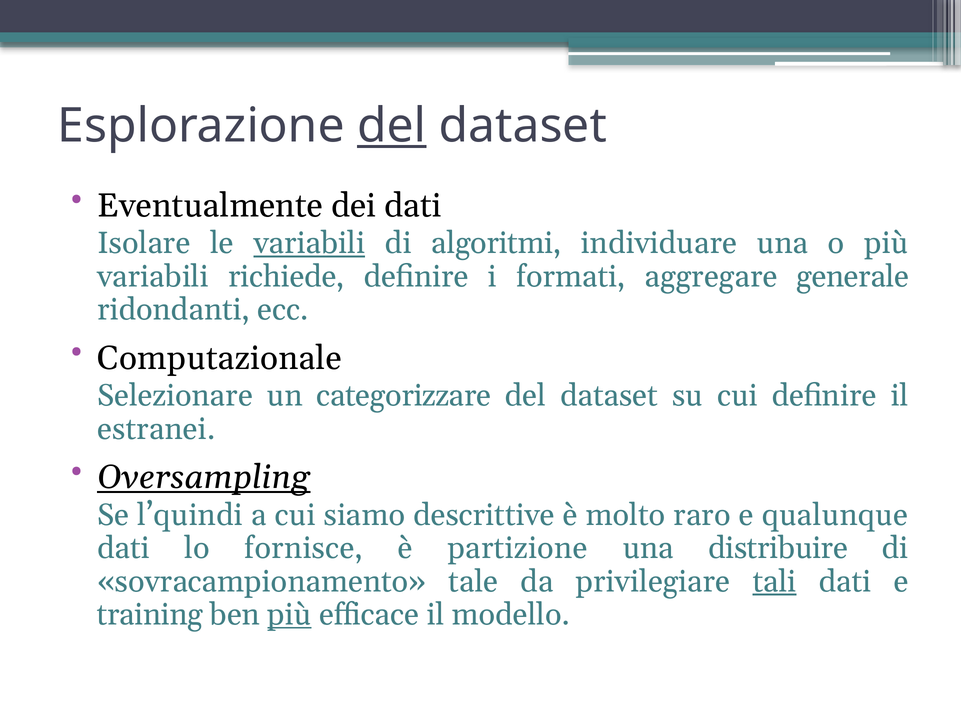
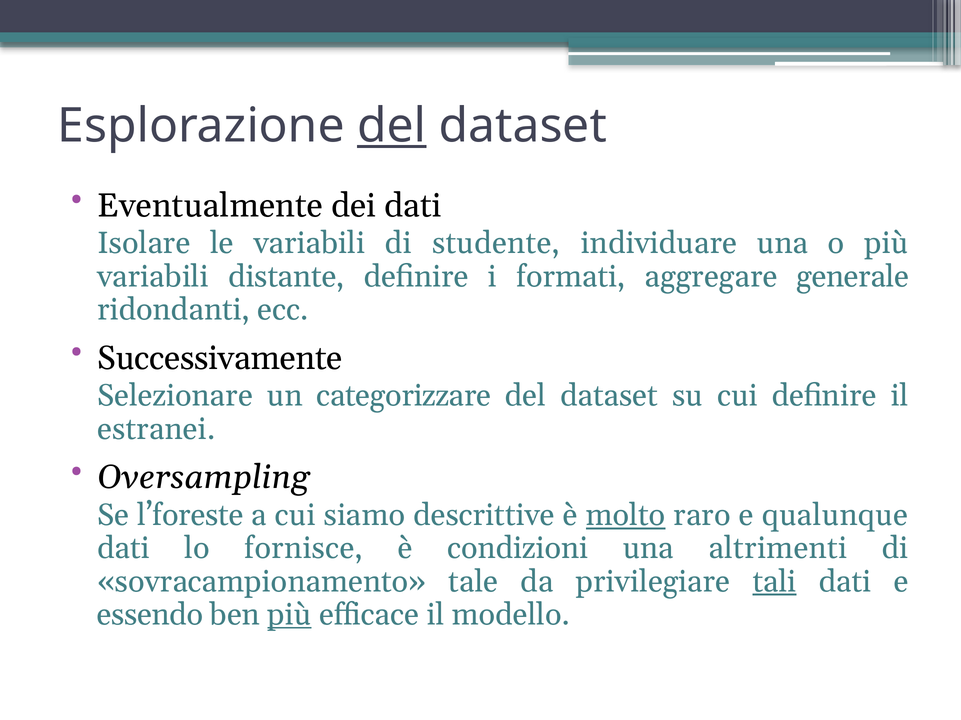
variabili underline: present -> none (309, 244)
algoritmi: algoritmi -> studente (496, 244)
richiede: richiede -> distante (286, 277)
Computazionale: Computazionale -> Successivamente (220, 358)
Oversampling underline: present -> none (204, 478)
l’quindi: l’quindi -> l’foreste (190, 516)
molto underline: none -> present (626, 516)
partizione: partizione -> condizioni (518, 549)
distribuire: distribuire -> altrimenti (778, 549)
training: training -> essendo (150, 615)
